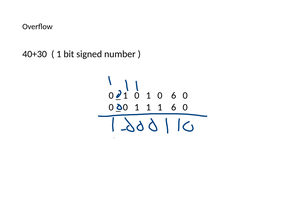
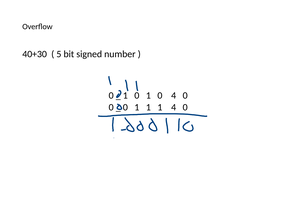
1: 1 -> 5 (59, 54)
0 6: 6 -> 4 (174, 96)
1 6: 6 -> 4 (174, 107)
